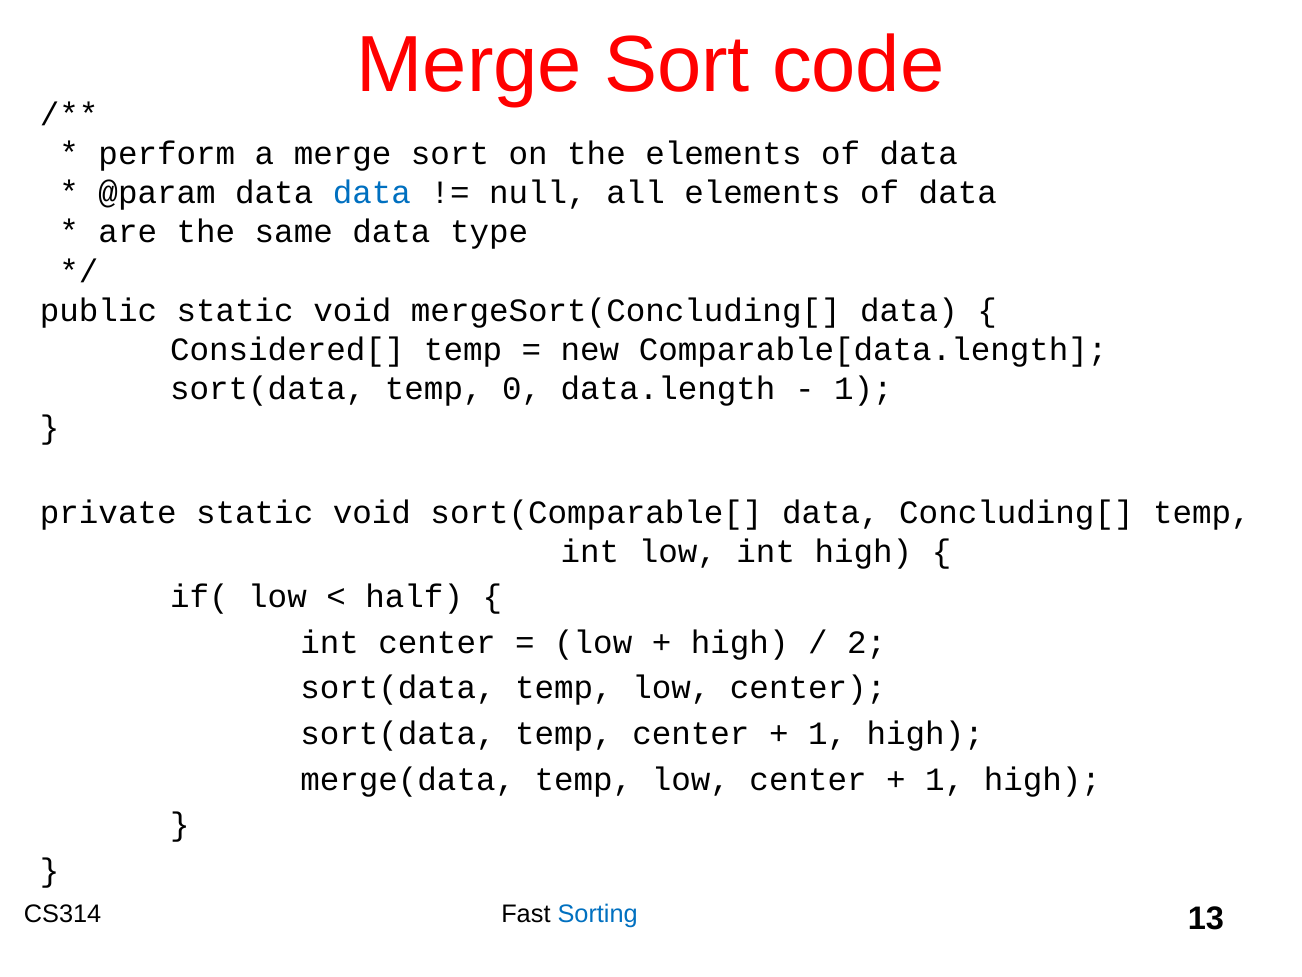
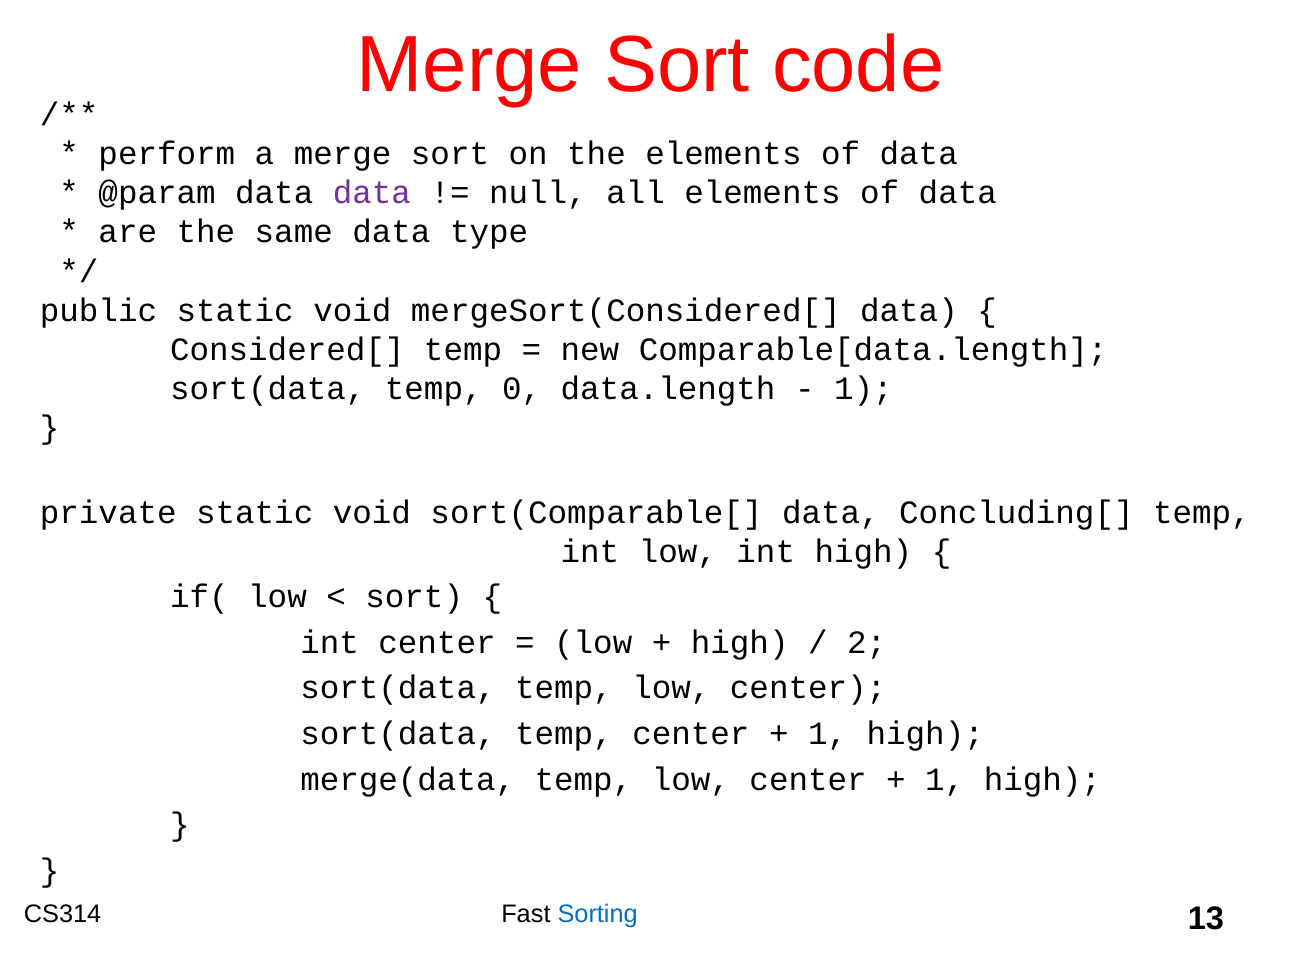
data colour: blue -> purple (372, 193)
mergeSort(Concluding[: mergeSort(Concluding[ -> mergeSort(Considered[ (626, 310)
half: half -> sort (414, 597)
